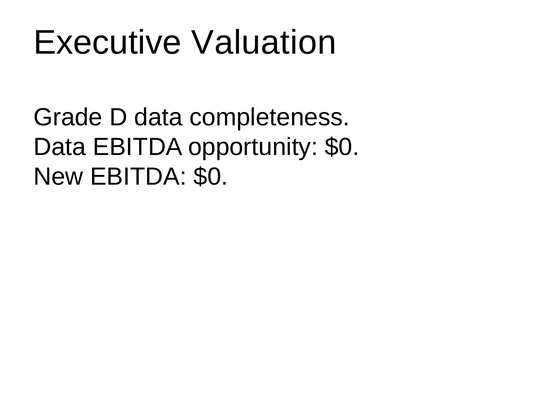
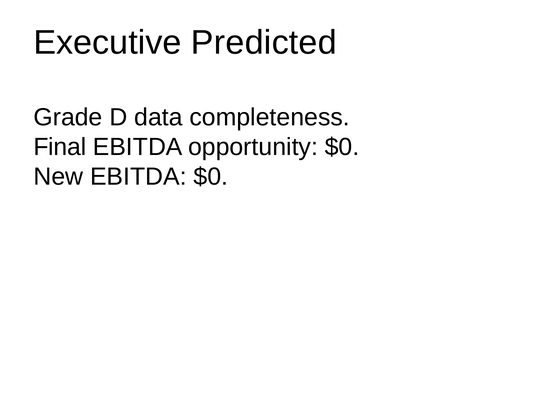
Valuation: Valuation -> Predicted (264, 42)
Data: Data -> Final (60, 147)
